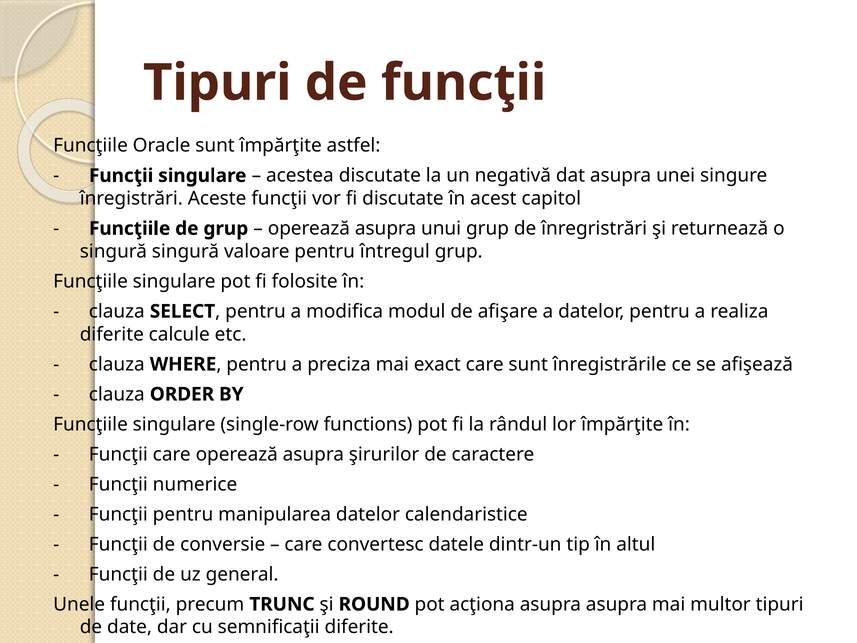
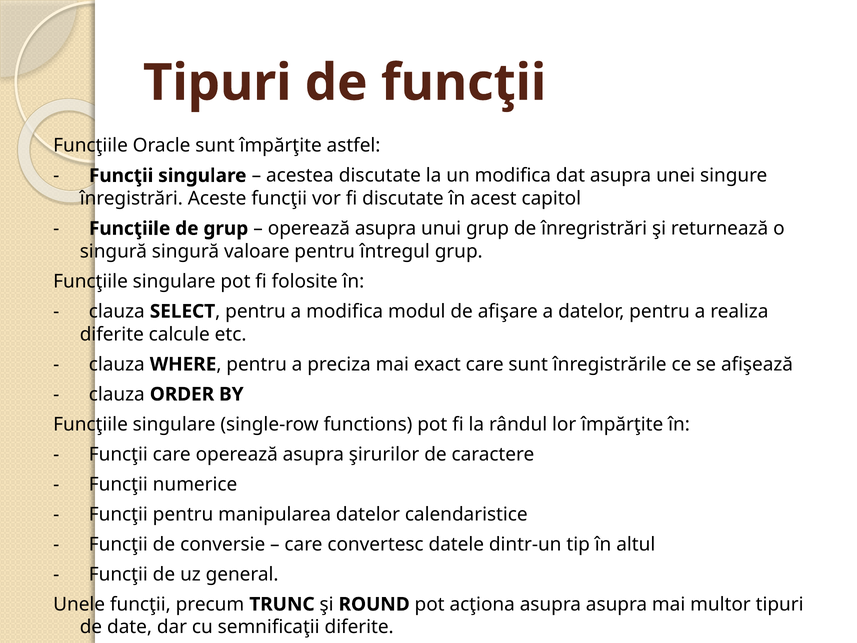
un negativă: negativă -> modifica (513, 176)
